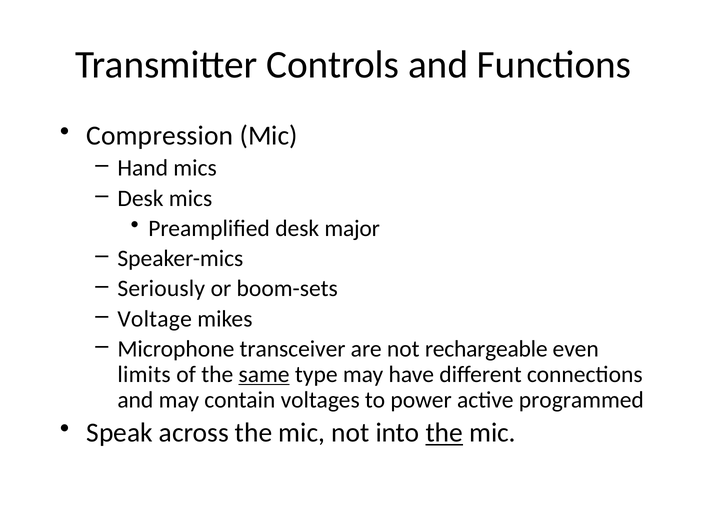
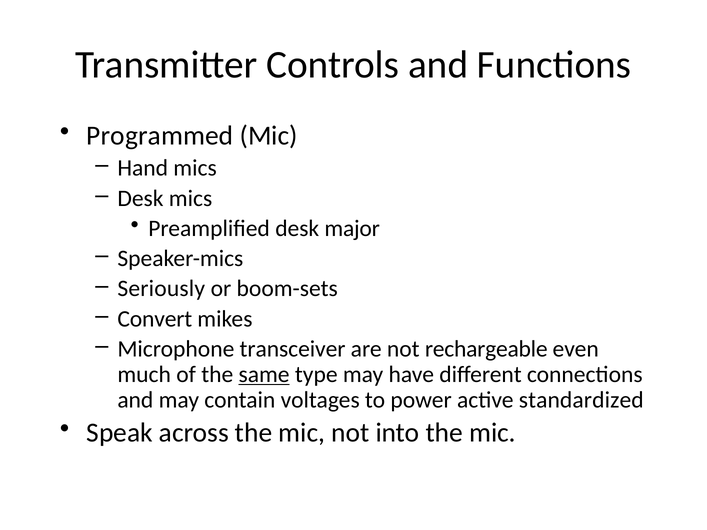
Compression: Compression -> Programmed (160, 136)
Voltage: Voltage -> Convert (155, 319)
limits: limits -> much (144, 375)
programmed: programmed -> standardized (581, 400)
the underline: present -> none (444, 433)
